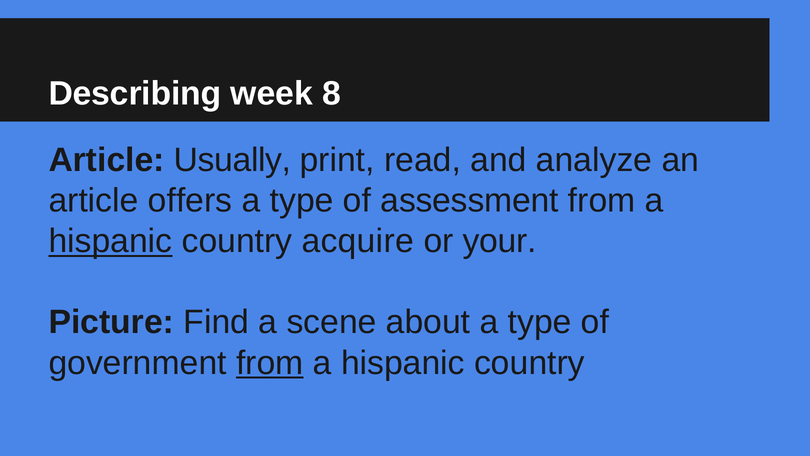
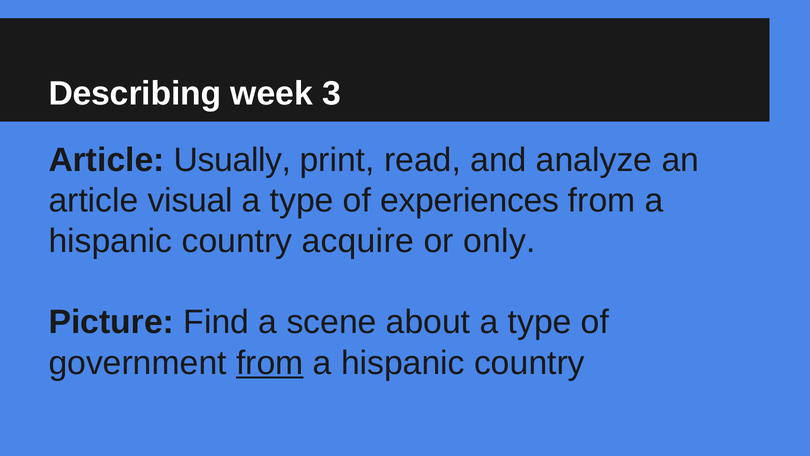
8: 8 -> 3 (332, 93)
offers: offers -> visual (190, 201)
assessment: assessment -> experiences (470, 201)
hispanic underline: present -> none (110, 241)
your: your -> only (499, 241)
